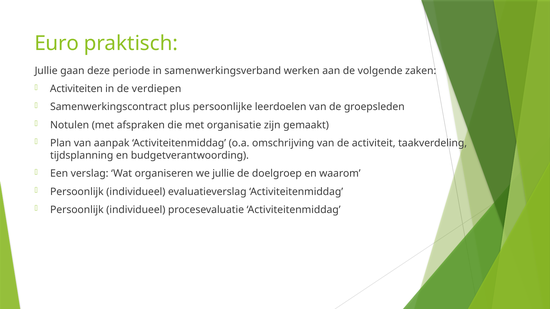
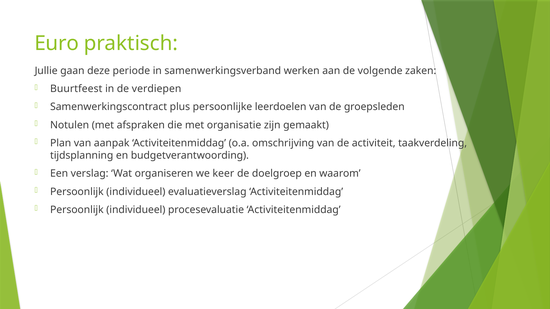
Activiteiten: Activiteiten -> Buurtfeest (76, 89)
we jullie: jullie -> keer (223, 174)
